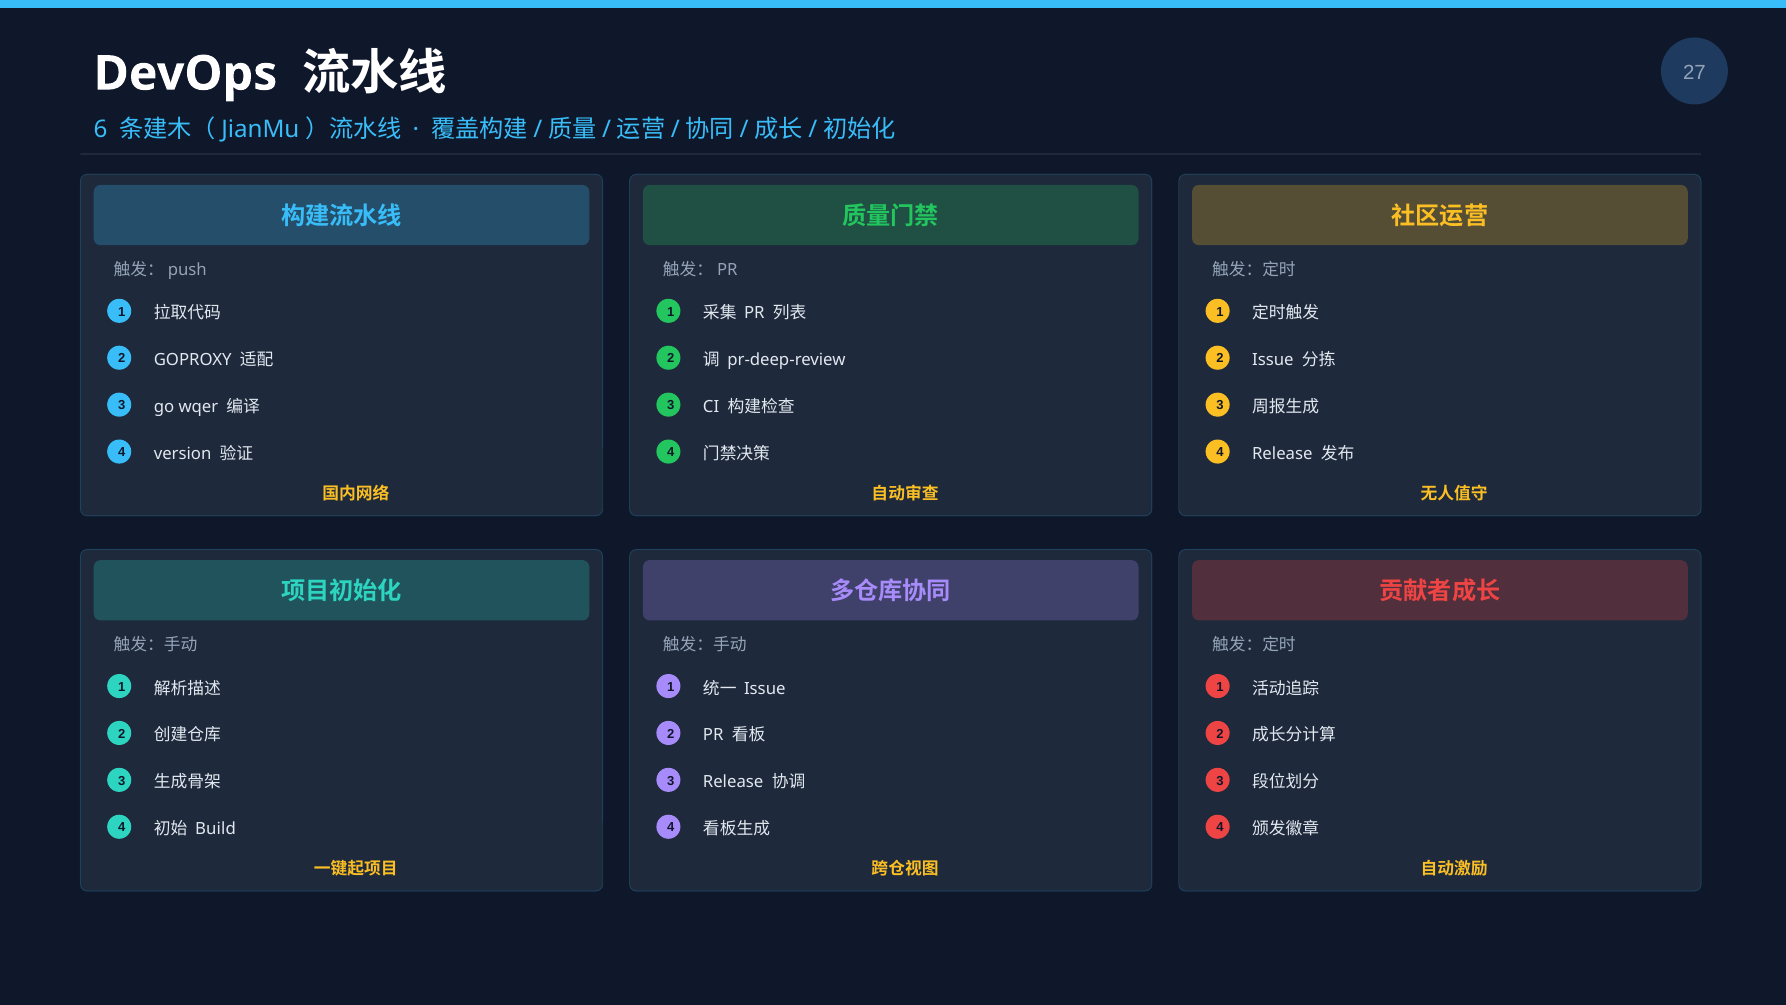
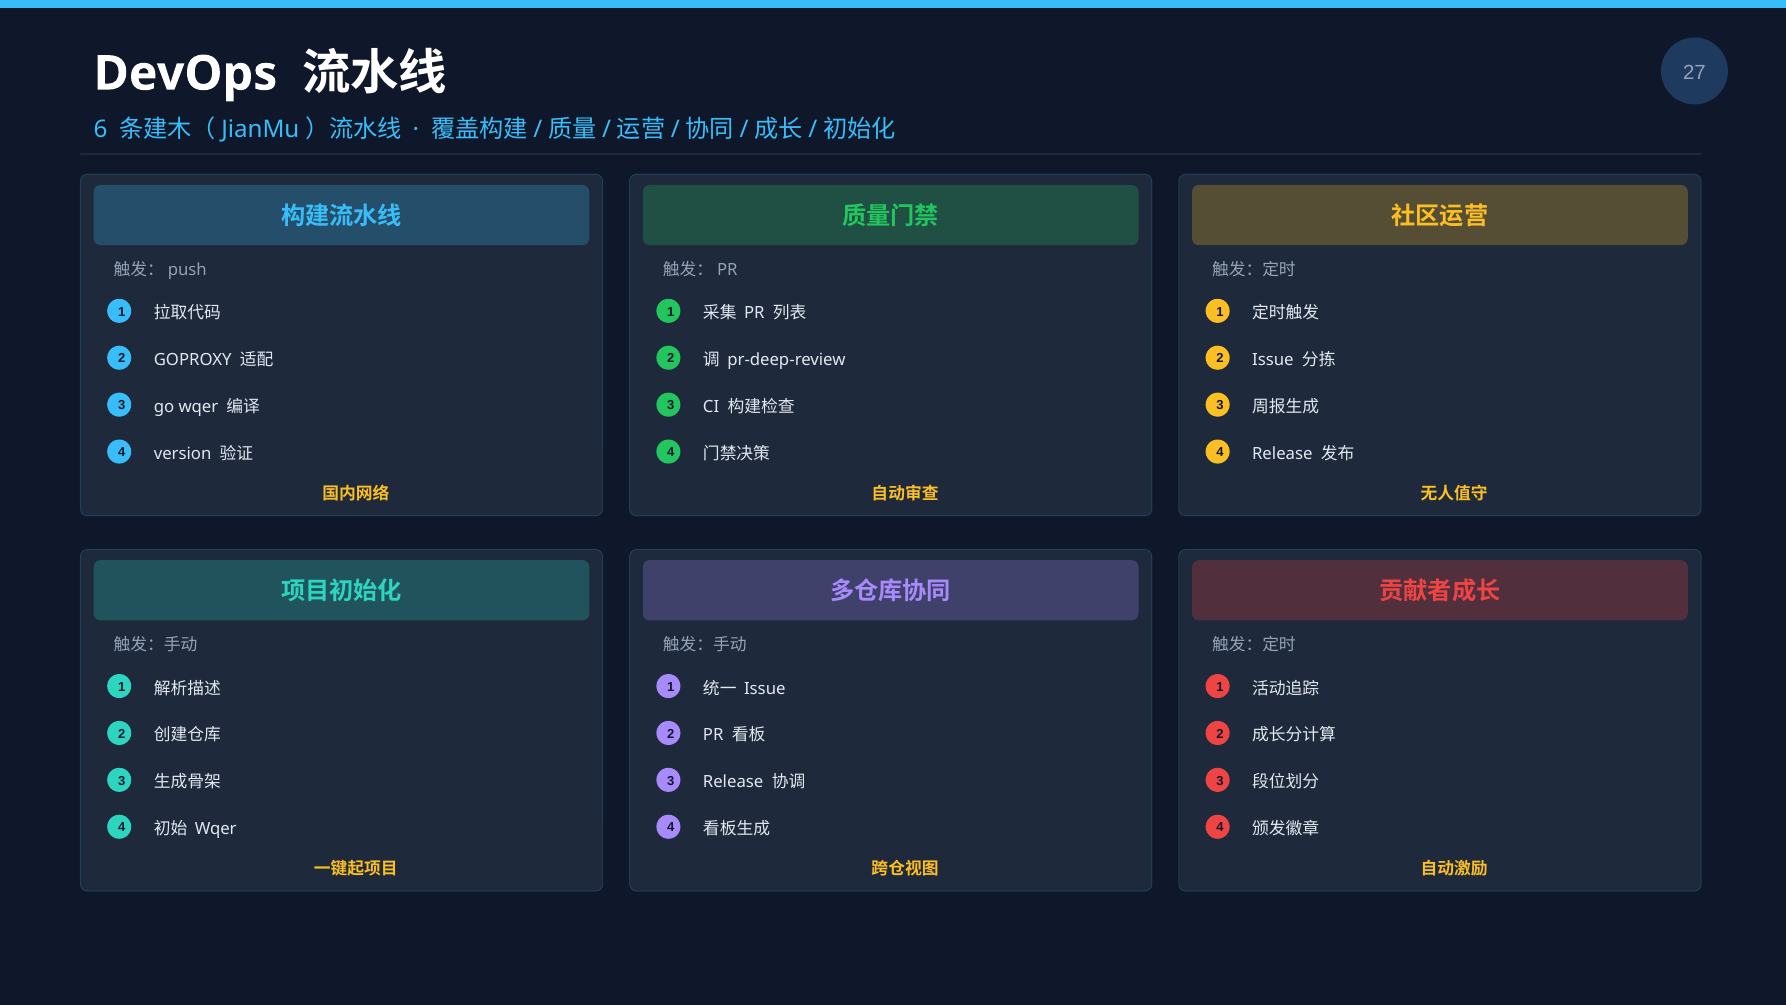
Build: Build -> Wqer (216, 829)
